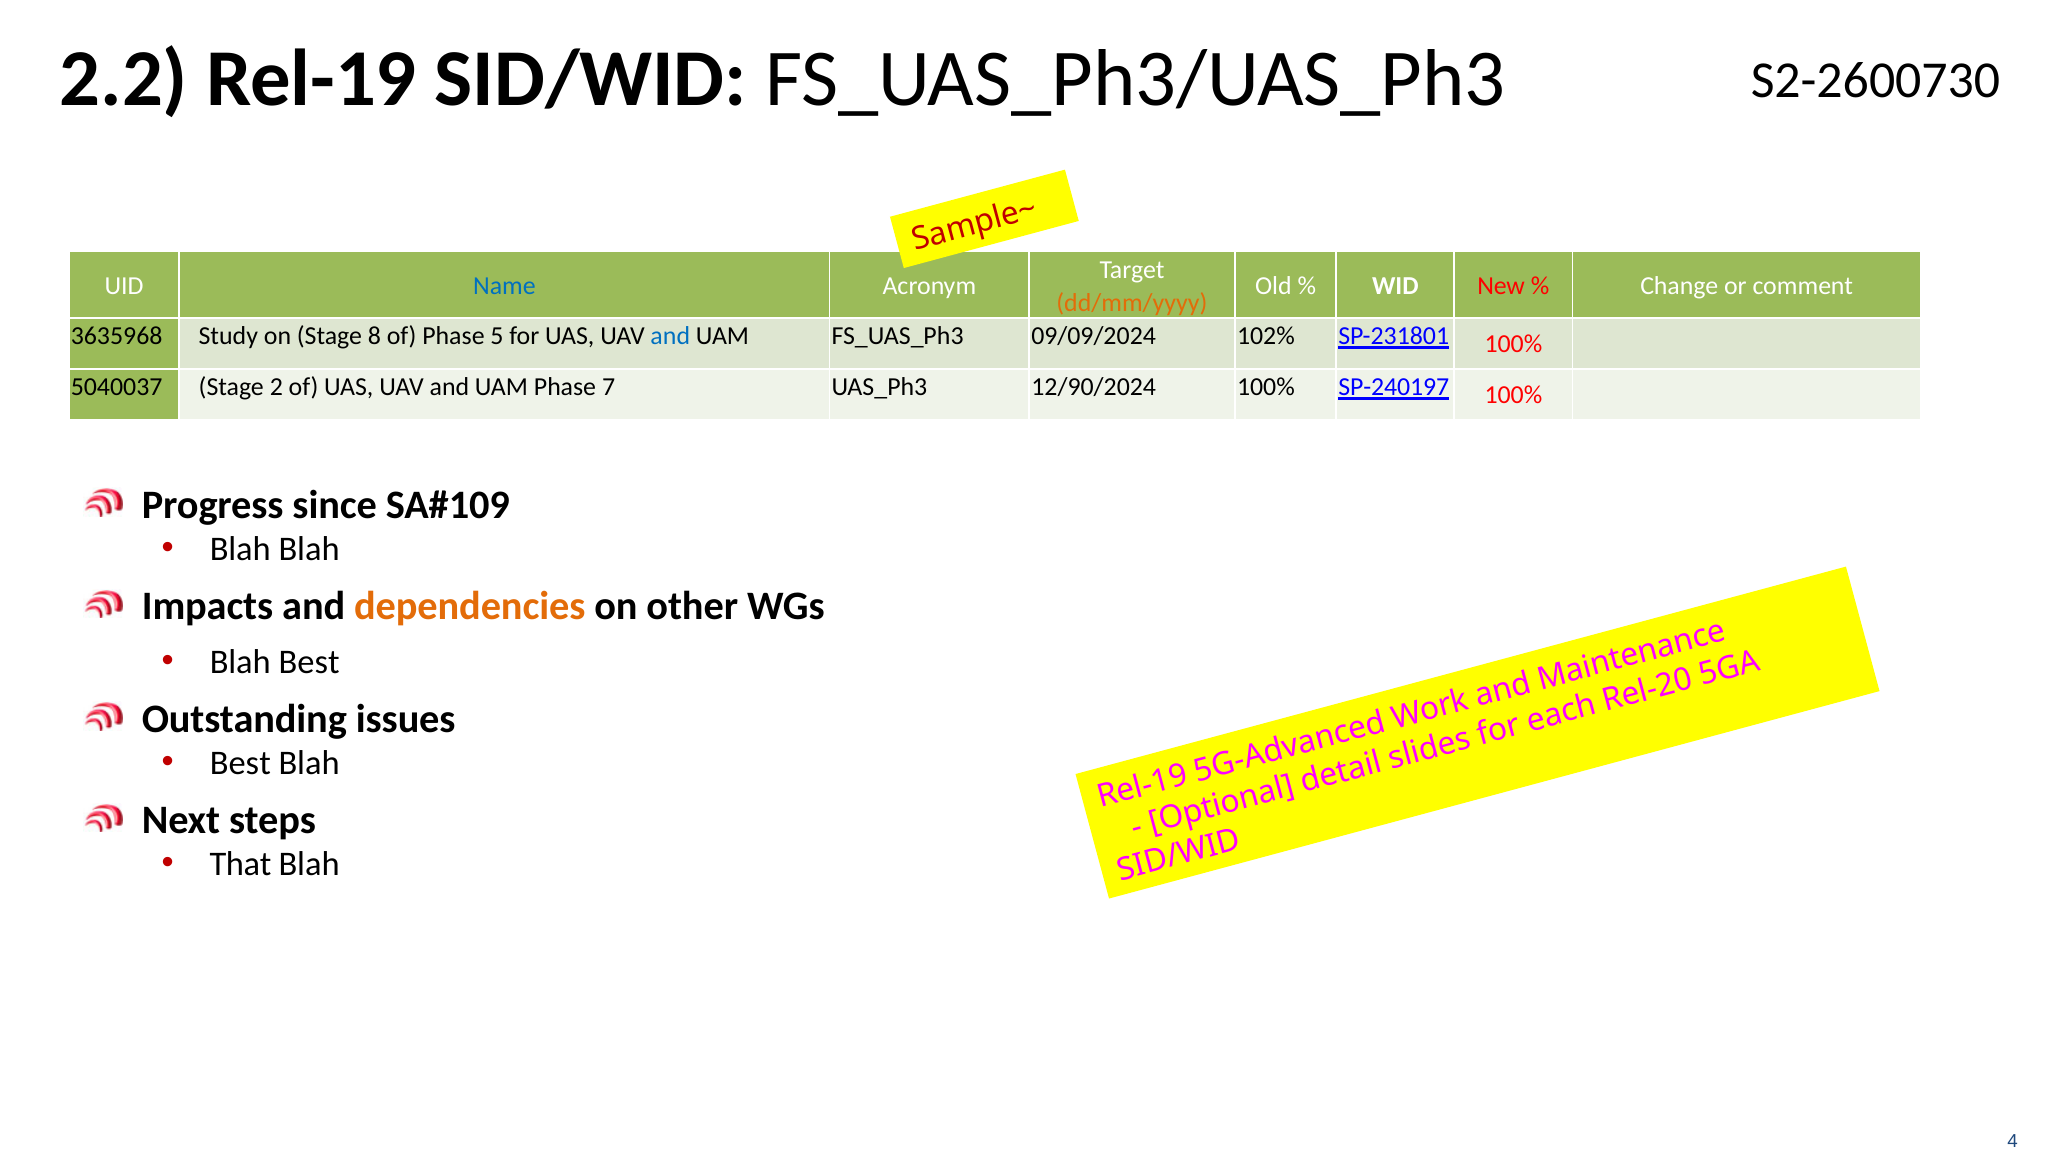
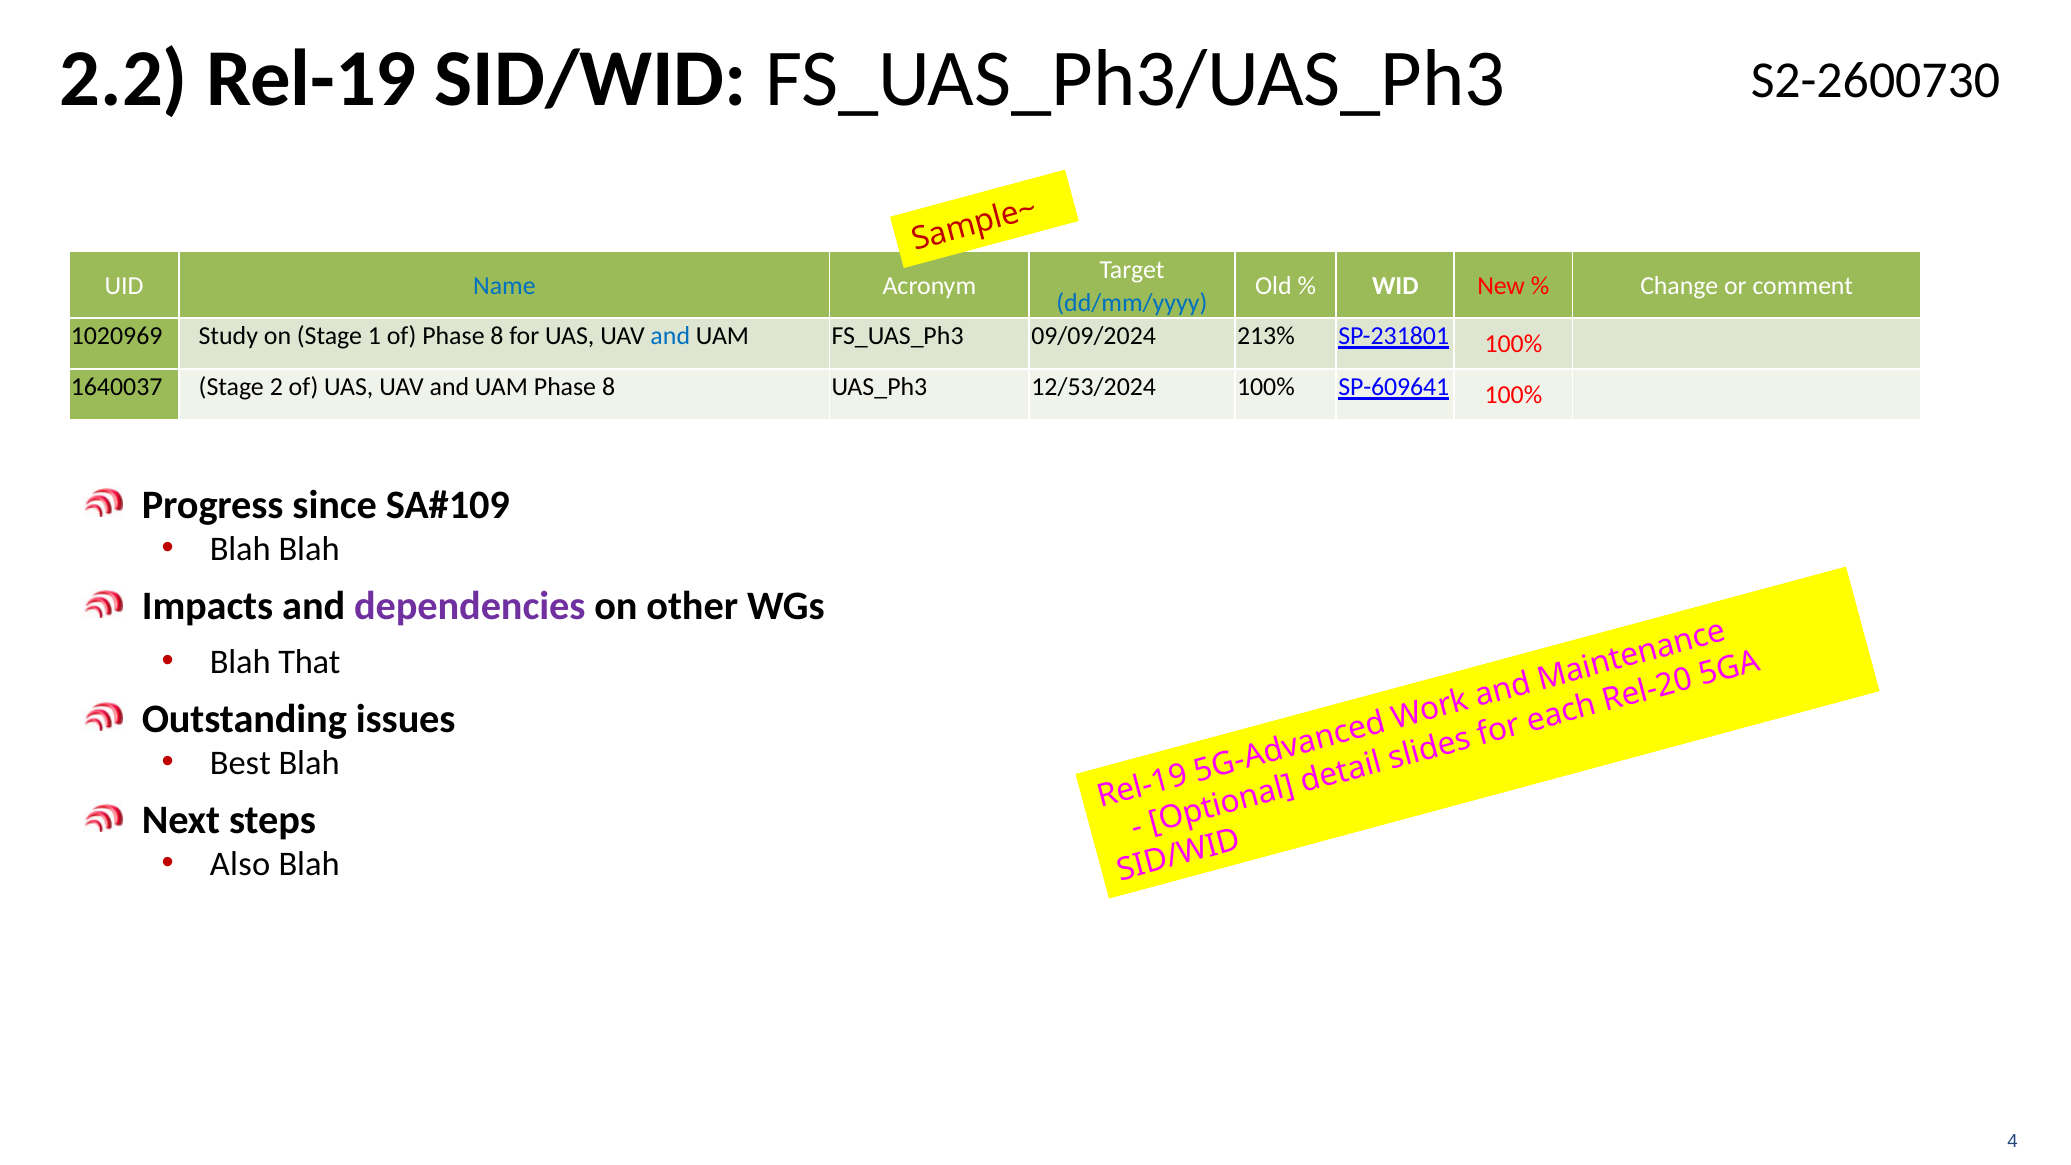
dd/mm/yyyy colour: orange -> blue (1132, 303)
3635968: 3635968 -> 1020969 (117, 336)
Stage 8: 8 -> 1 (374, 336)
of Phase 5: 5 -> 8 (497, 336)
102%: 102% -> 213% (1266, 336)
5040037: 5040037 -> 1640037 (117, 387)
UAM Phase 7: 7 -> 8 (609, 387)
12/90/2024: 12/90/2024 -> 12/53/2024 (1094, 387)
SP-240197: SP-240197 -> SP-609641 (1394, 387)
dependencies colour: orange -> purple (470, 606)
Blah Best: Best -> That (309, 662)
That: That -> Also (240, 864)
